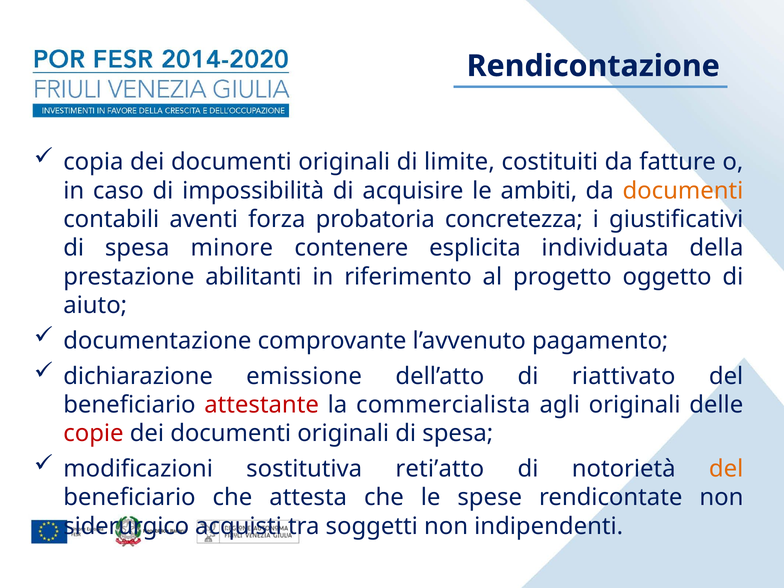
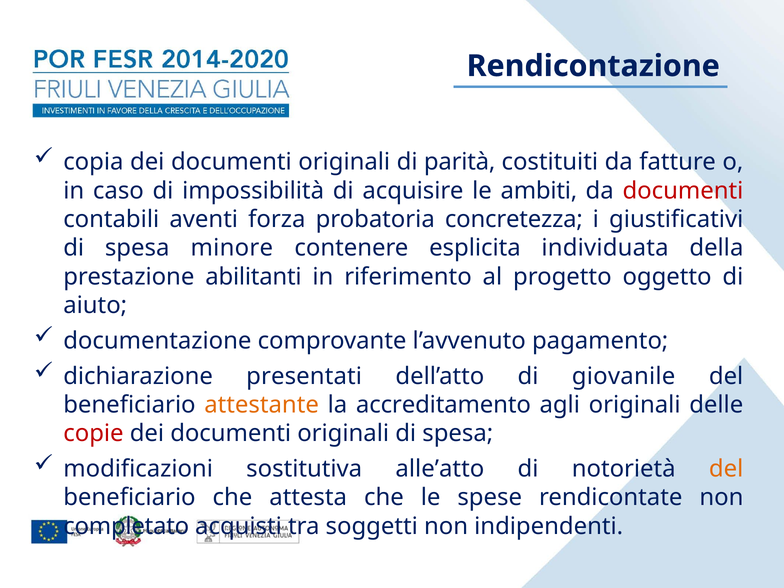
limite: limite -> parità (460, 162)
documenti colour: orange -> red (683, 191)
emissione: emissione -> presentati (304, 376)
riattivato: riattivato -> giovanile (624, 376)
attestante colour: red -> orange (262, 405)
commercialista: commercialista -> accreditamento (443, 405)
reti’atto: reti’atto -> alle’atto (440, 469)
siderurgico: siderurgico -> completato (126, 526)
